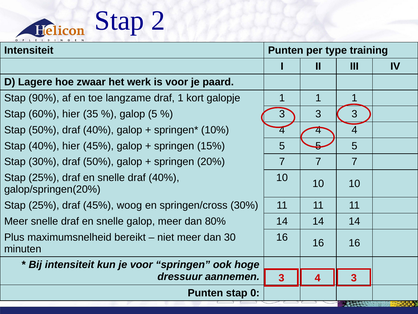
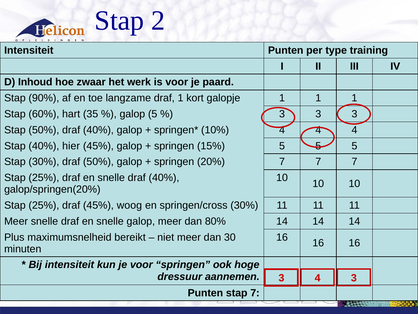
Lagere: Lagere -> Inhoud (35, 82)
60% hier: hier -> hart (71, 114)
stap 0: 0 -> 7 (255, 292)
